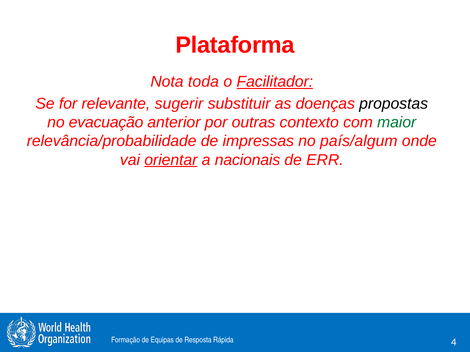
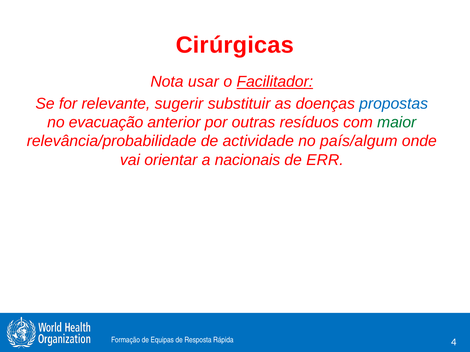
Plataforma: Plataforma -> Cirúrgicas (235, 45)
toda: toda -> usar (203, 82)
propostas colour: black -> blue (394, 104)
contexto: contexto -> resíduos (309, 122)
impressas: impressas -> actividade (258, 141)
orientar underline: present -> none (171, 160)
